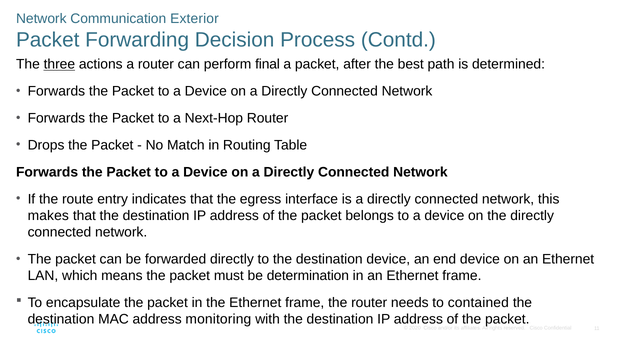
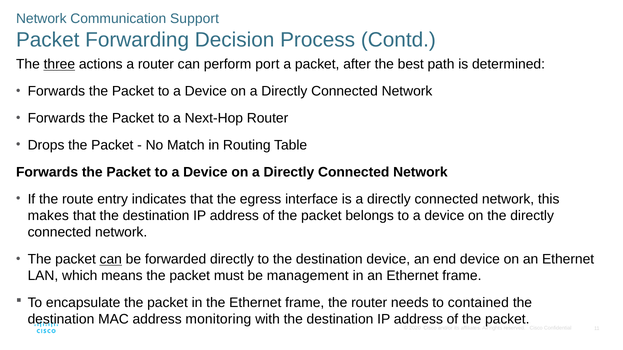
Exterior: Exterior -> Support (195, 19)
final: final -> port (267, 64)
can underline: none -> present (111, 260)
determination: determination -> management (308, 276)
